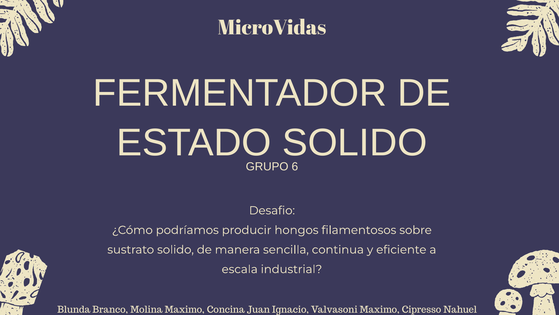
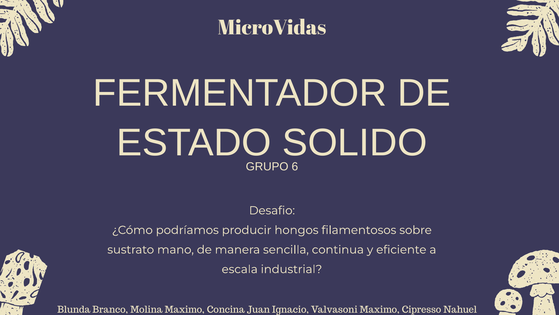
sustrato solido: solido -> mano (175, 249)
